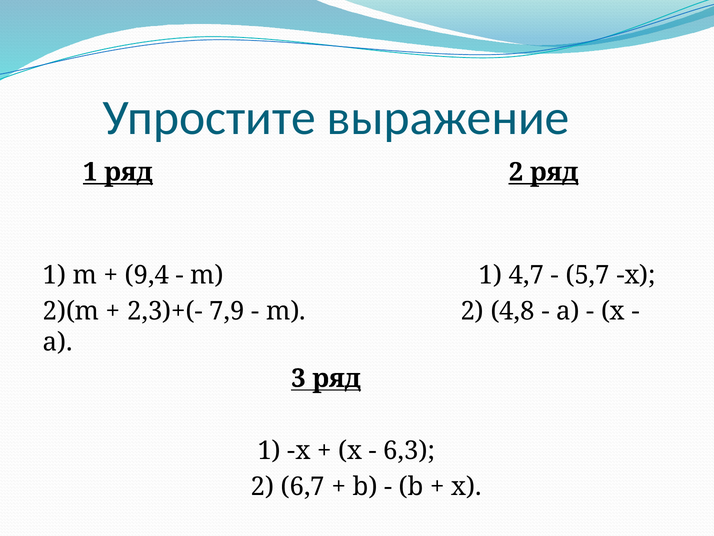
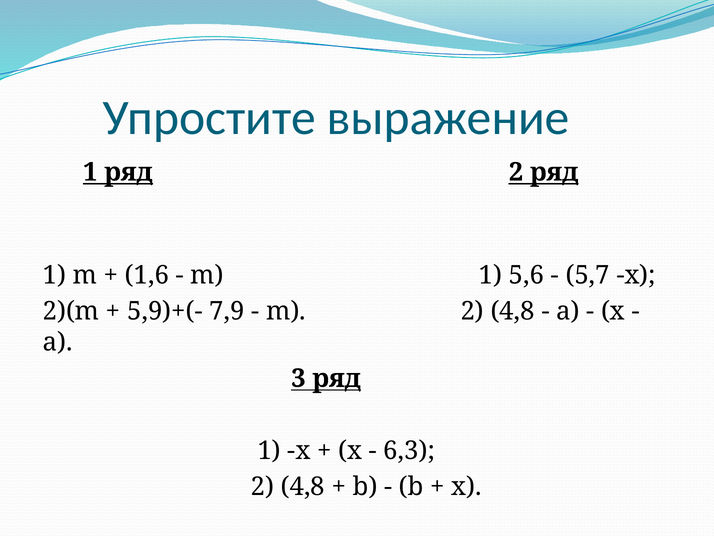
9,4: 9,4 -> 1,6 (147, 275)
4,7: 4,7 -> 5,6 (527, 275)
2,3)+(-: 2,3)+(- -> 5,9)+(- (165, 311)
6,7: 6,7 -> 4,8 (303, 486)
